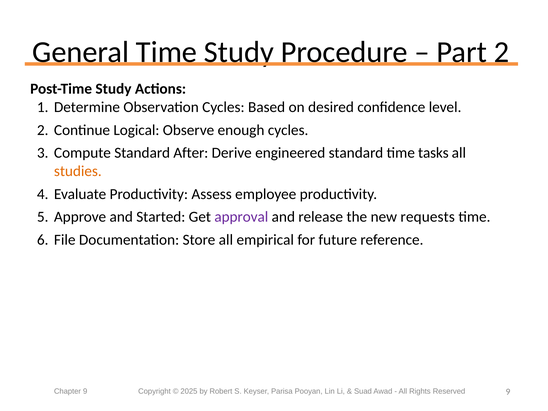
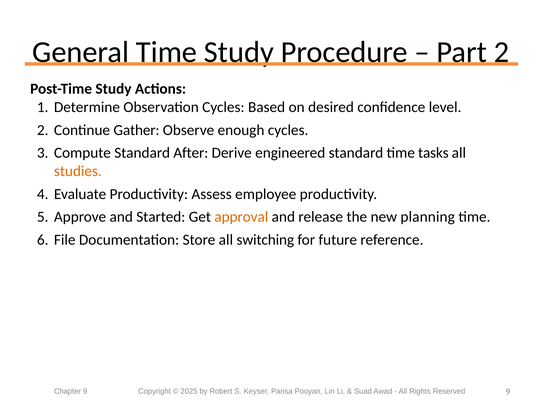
Logical: Logical -> Gather (137, 130)
approval colour: purple -> orange (241, 217)
requests: requests -> planning (428, 217)
empirical: empirical -> switching (265, 240)
